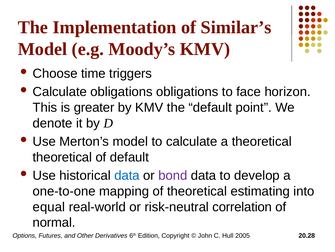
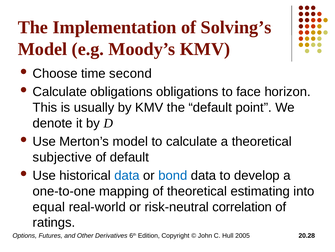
Similar’s: Similar’s -> Solving’s (236, 27)
triggers: triggers -> second (131, 73)
greater: greater -> usually (94, 107)
theoretical: theoretical -> subjective (62, 157)
bond colour: purple -> blue (173, 175)
normal: normal -> ratings (54, 222)
